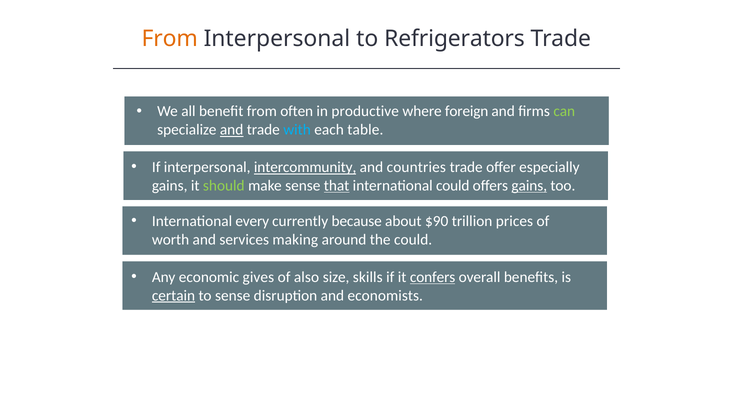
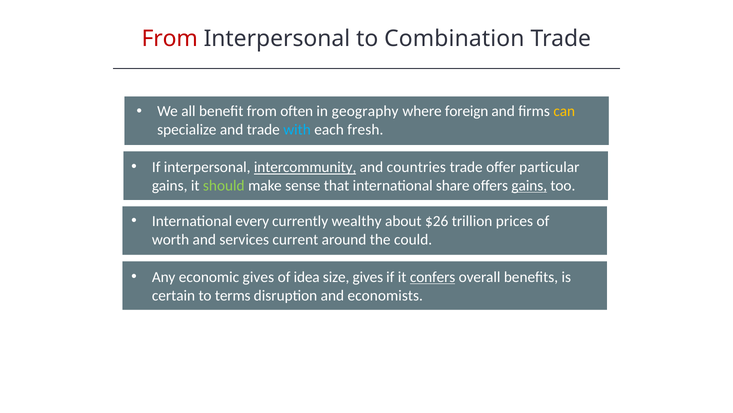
From colour: orange -> red (170, 38)
Refrigerators: Refrigerators -> Combination (454, 38)
productive: productive -> geography (365, 111)
can colour: light green -> yellow (564, 111)
and underline: present -> none (232, 130)
table: table -> fresh (365, 130)
especially: especially -> particular (549, 167)
that underline: present -> none (337, 185)
international could: could -> share (453, 185)
because: because -> wealthy (357, 221)
$90: $90 -> $26 (437, 221)
making: making -> current (295, 239)
also: also -> idea (307, 277)
size skills: skills -> gives (368, 277)
certain underline: present -> none (174, 295)
to sense: sense -> terms (233, 295)
